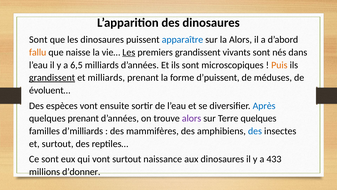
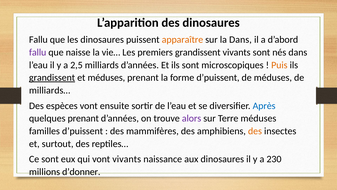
Sont: Sont -> Fallu (38, 40)
apparaître colour: blue -> orange (182, 40)
la Alors: Alors -> Dans (240, 40)
fallu colour: orange -> purple (38, 52)
Les underline: present -> none (129, 52)
6,5: 6,5 -> 2,5 (76, 65)
et milliards: milliards -> méduses (106, 77)
évoluent…: évoluent… -> milliards… (50, 90)
Terre quelques: quelques -> méduses (258, 118)
familles d’milliards: d’milliards -> d’puissent (83, 131)
des colour: blue -> orange (255, 131)
vont surtout: surtout -> vivants (127, 159)
433: 433 -> 230 (274, 159)
